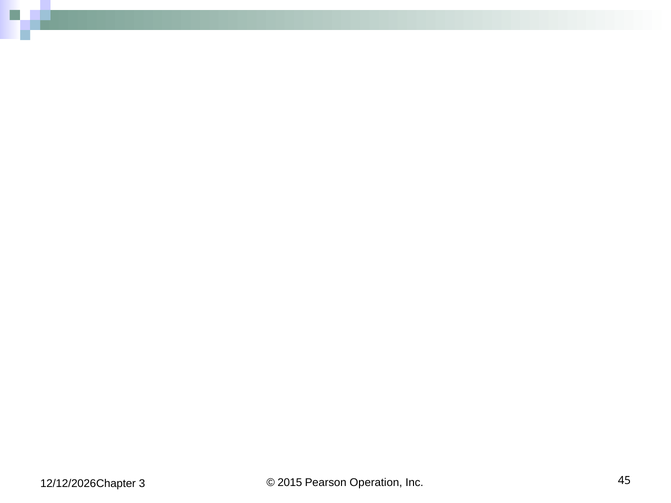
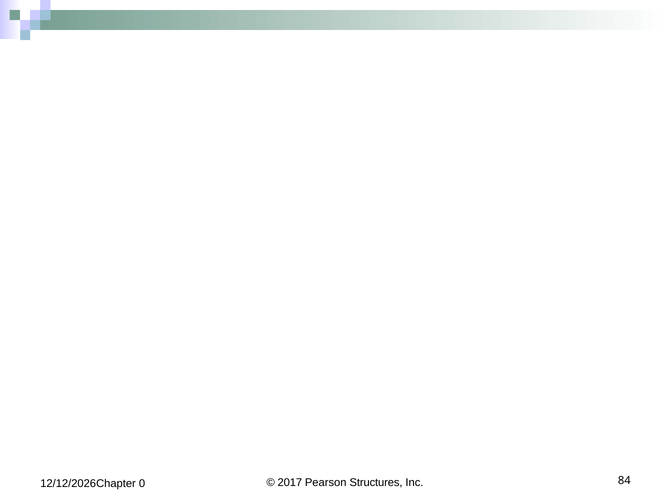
2015: 2015 -> 2017 (290, 483)
Operation: Operation -> Structures (376, 483)
45: 45 -> 84 (624, 481)
3: 3 -> 0 (142, 484)
